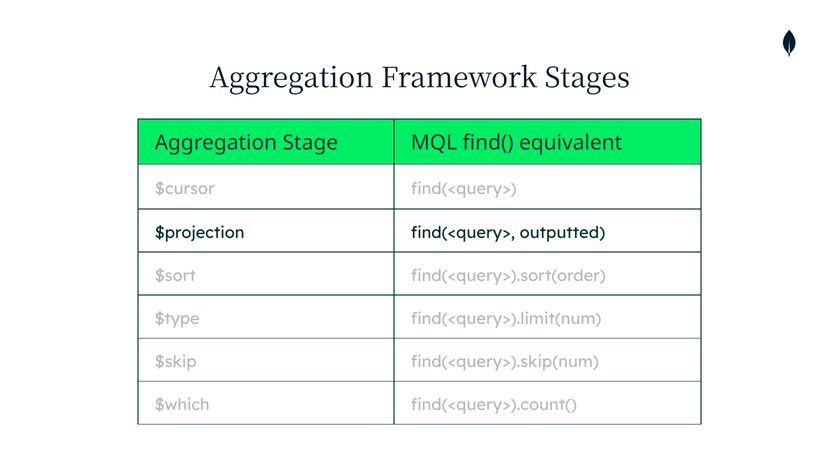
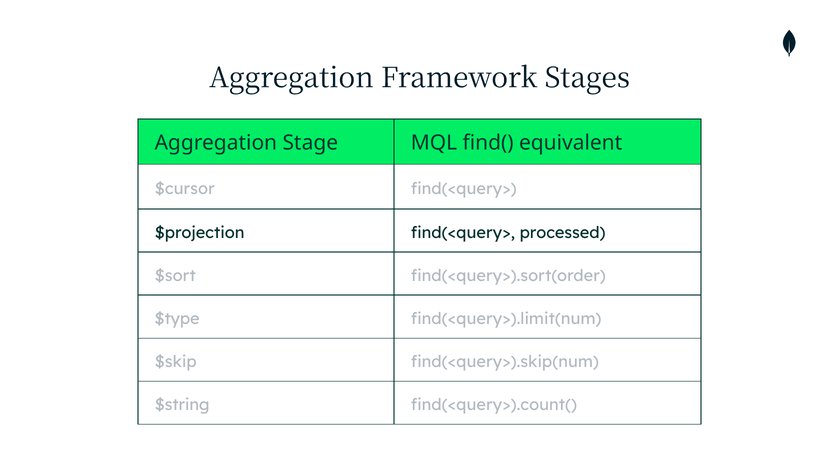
outputted: outputted -> processed (563, 233)
$which: $which -> $string (182, 405)
